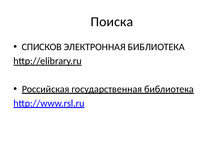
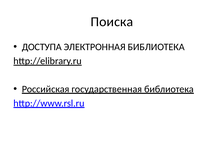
СПИСКОВ: СПИСКОВ -> ДОСТУПА (42, 47)
